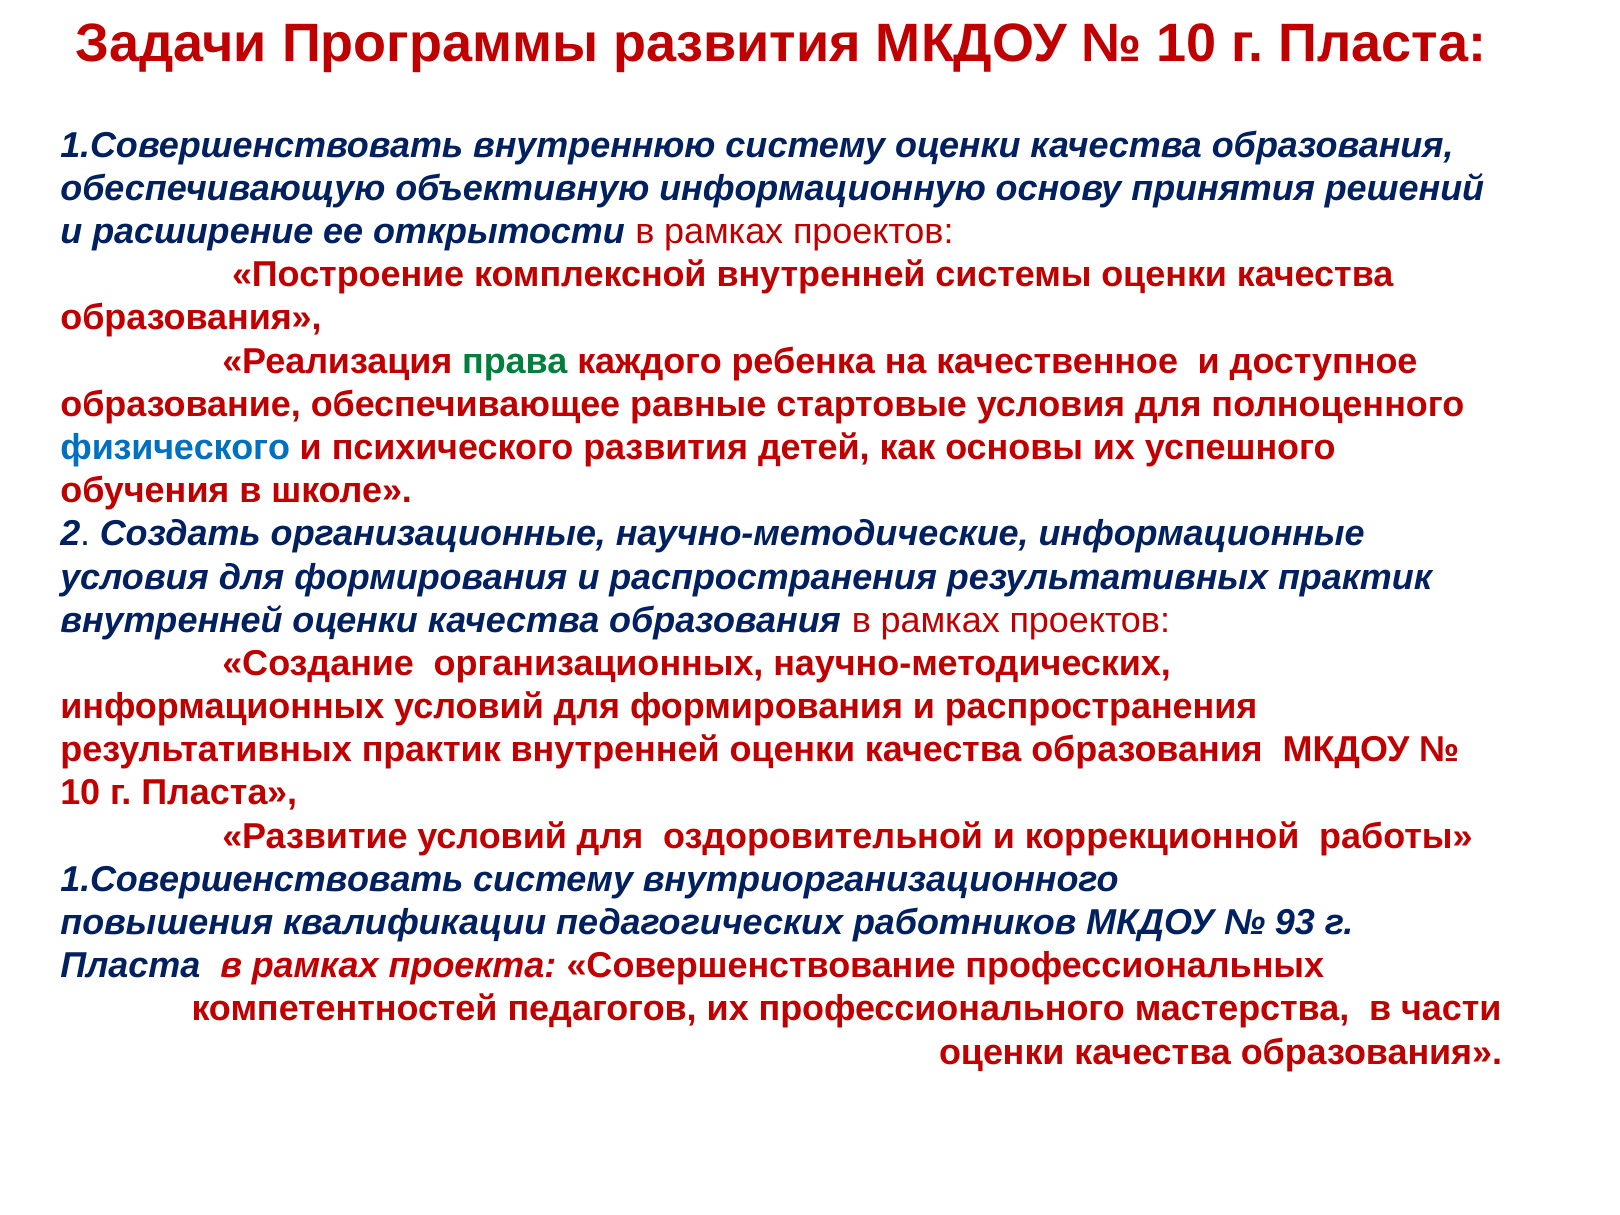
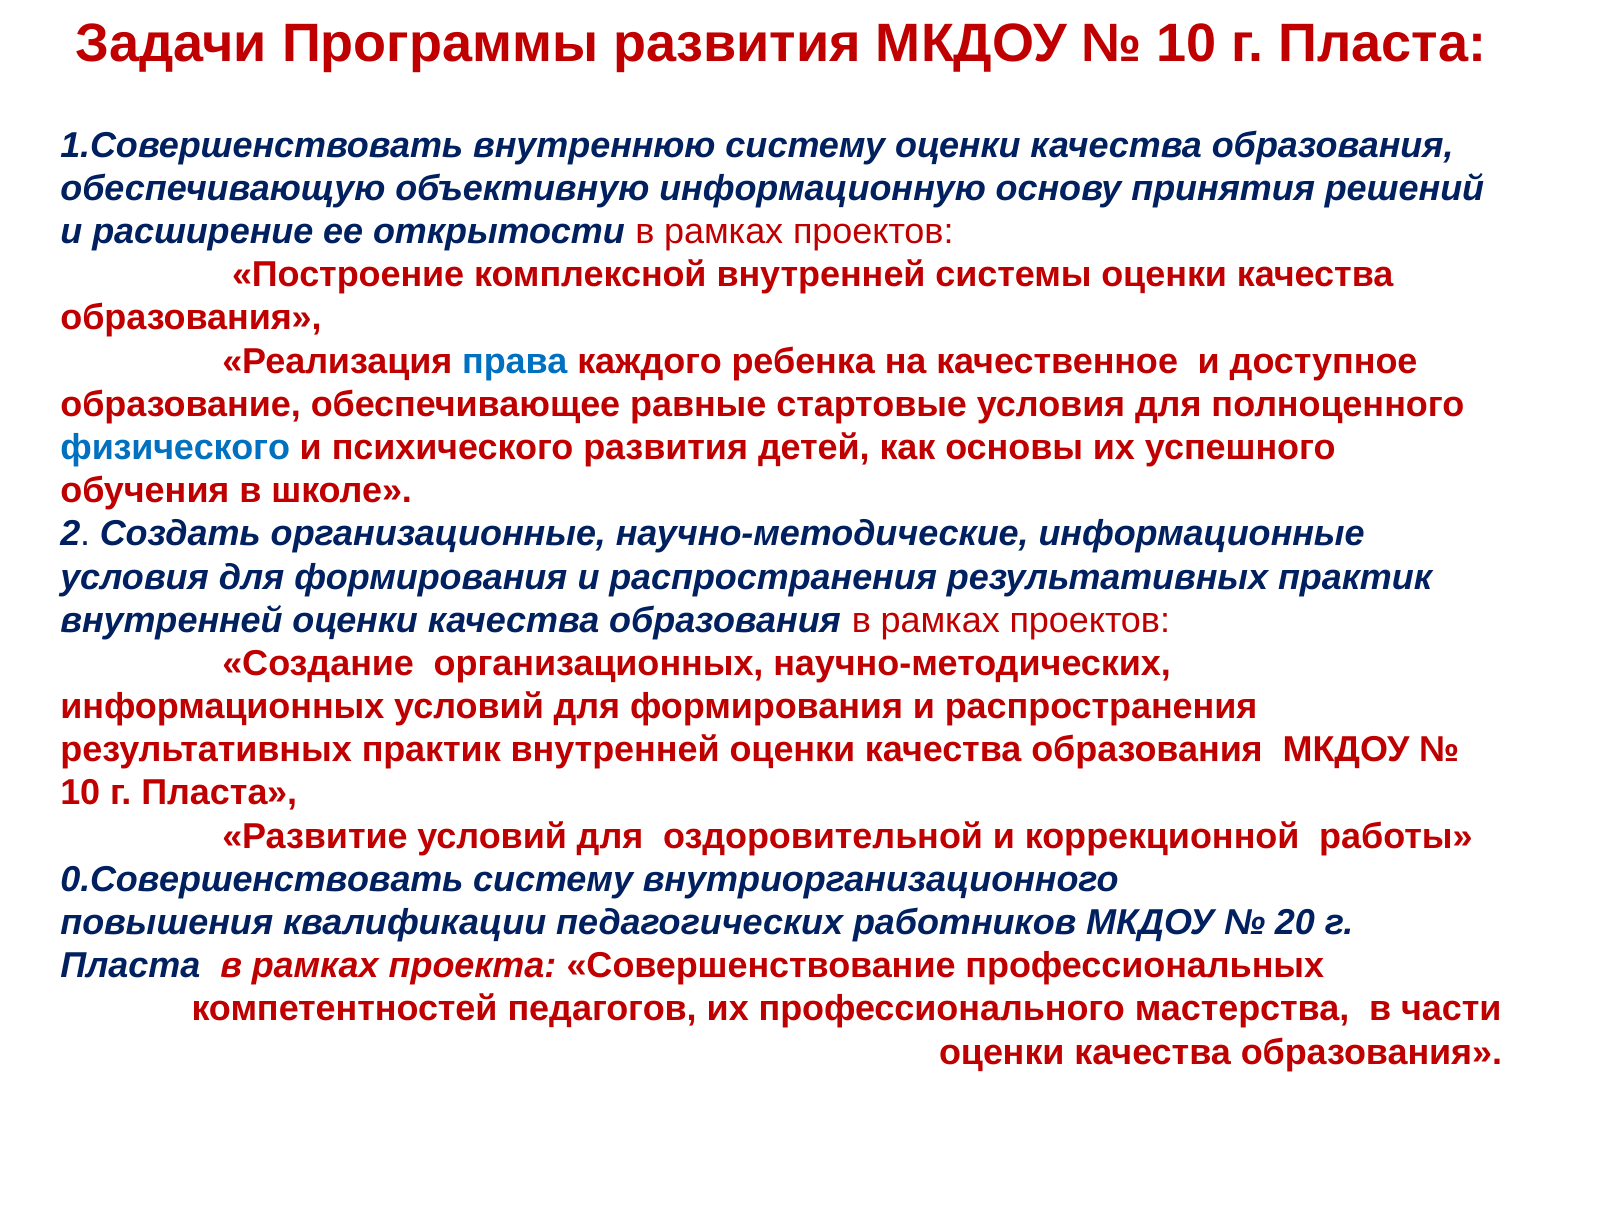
права colour: green -> blue (515, 361)
1.Совершенствовать: 1.Совершенствовать -> 0.Совершенствовать (262, 879)
93: 93 -> 20 (1295, 923)
